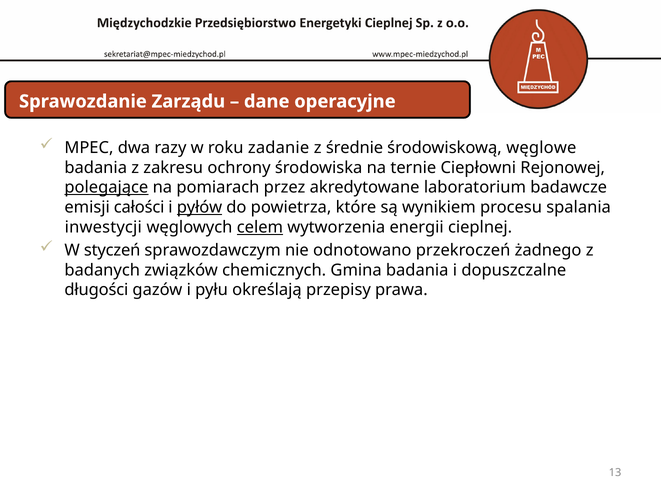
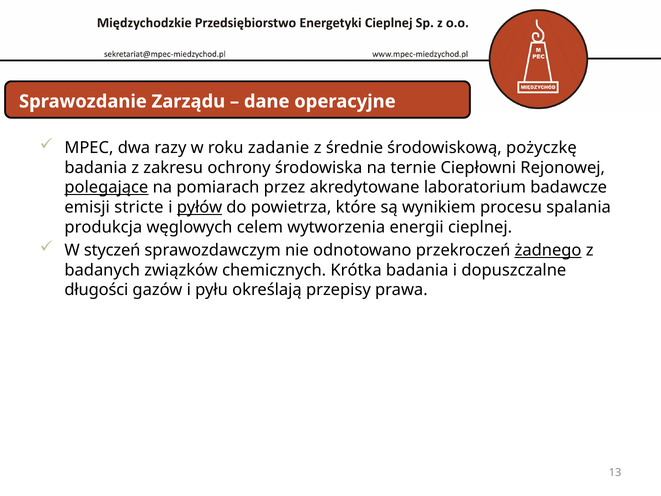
węglowe: węglowe -> pożyczkę (541, 148)
całości: całości -> stricte (139, 207)
inwestycji: inwestycji -> produkcja (103, 227)
celem underline: present -> none (260, 227)
żadnego underline: none -> present (548, 250)
Gmina: Gmina -> Krótka (356, 270)
